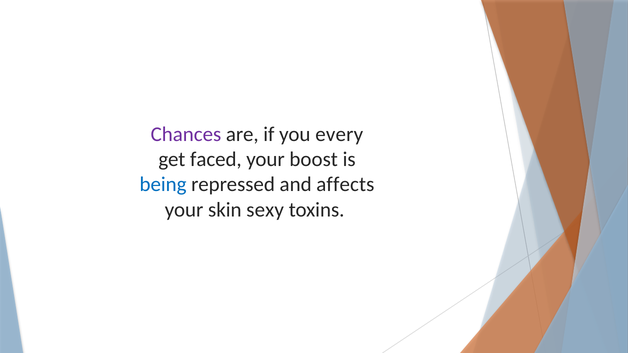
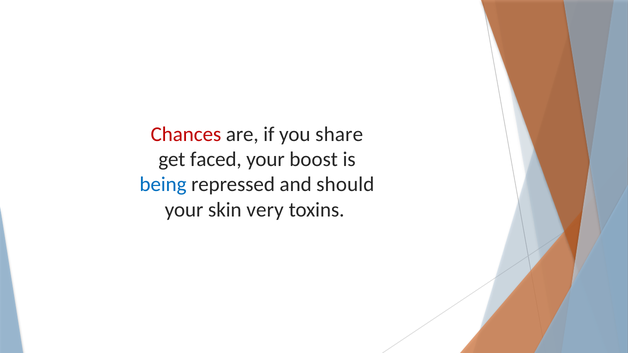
Chances colour: purple -> red (186, 134)
every: every -> share (339, 134)
affects: affects -> should (345, 185)
sexy: sexy -> very (265, 210)
